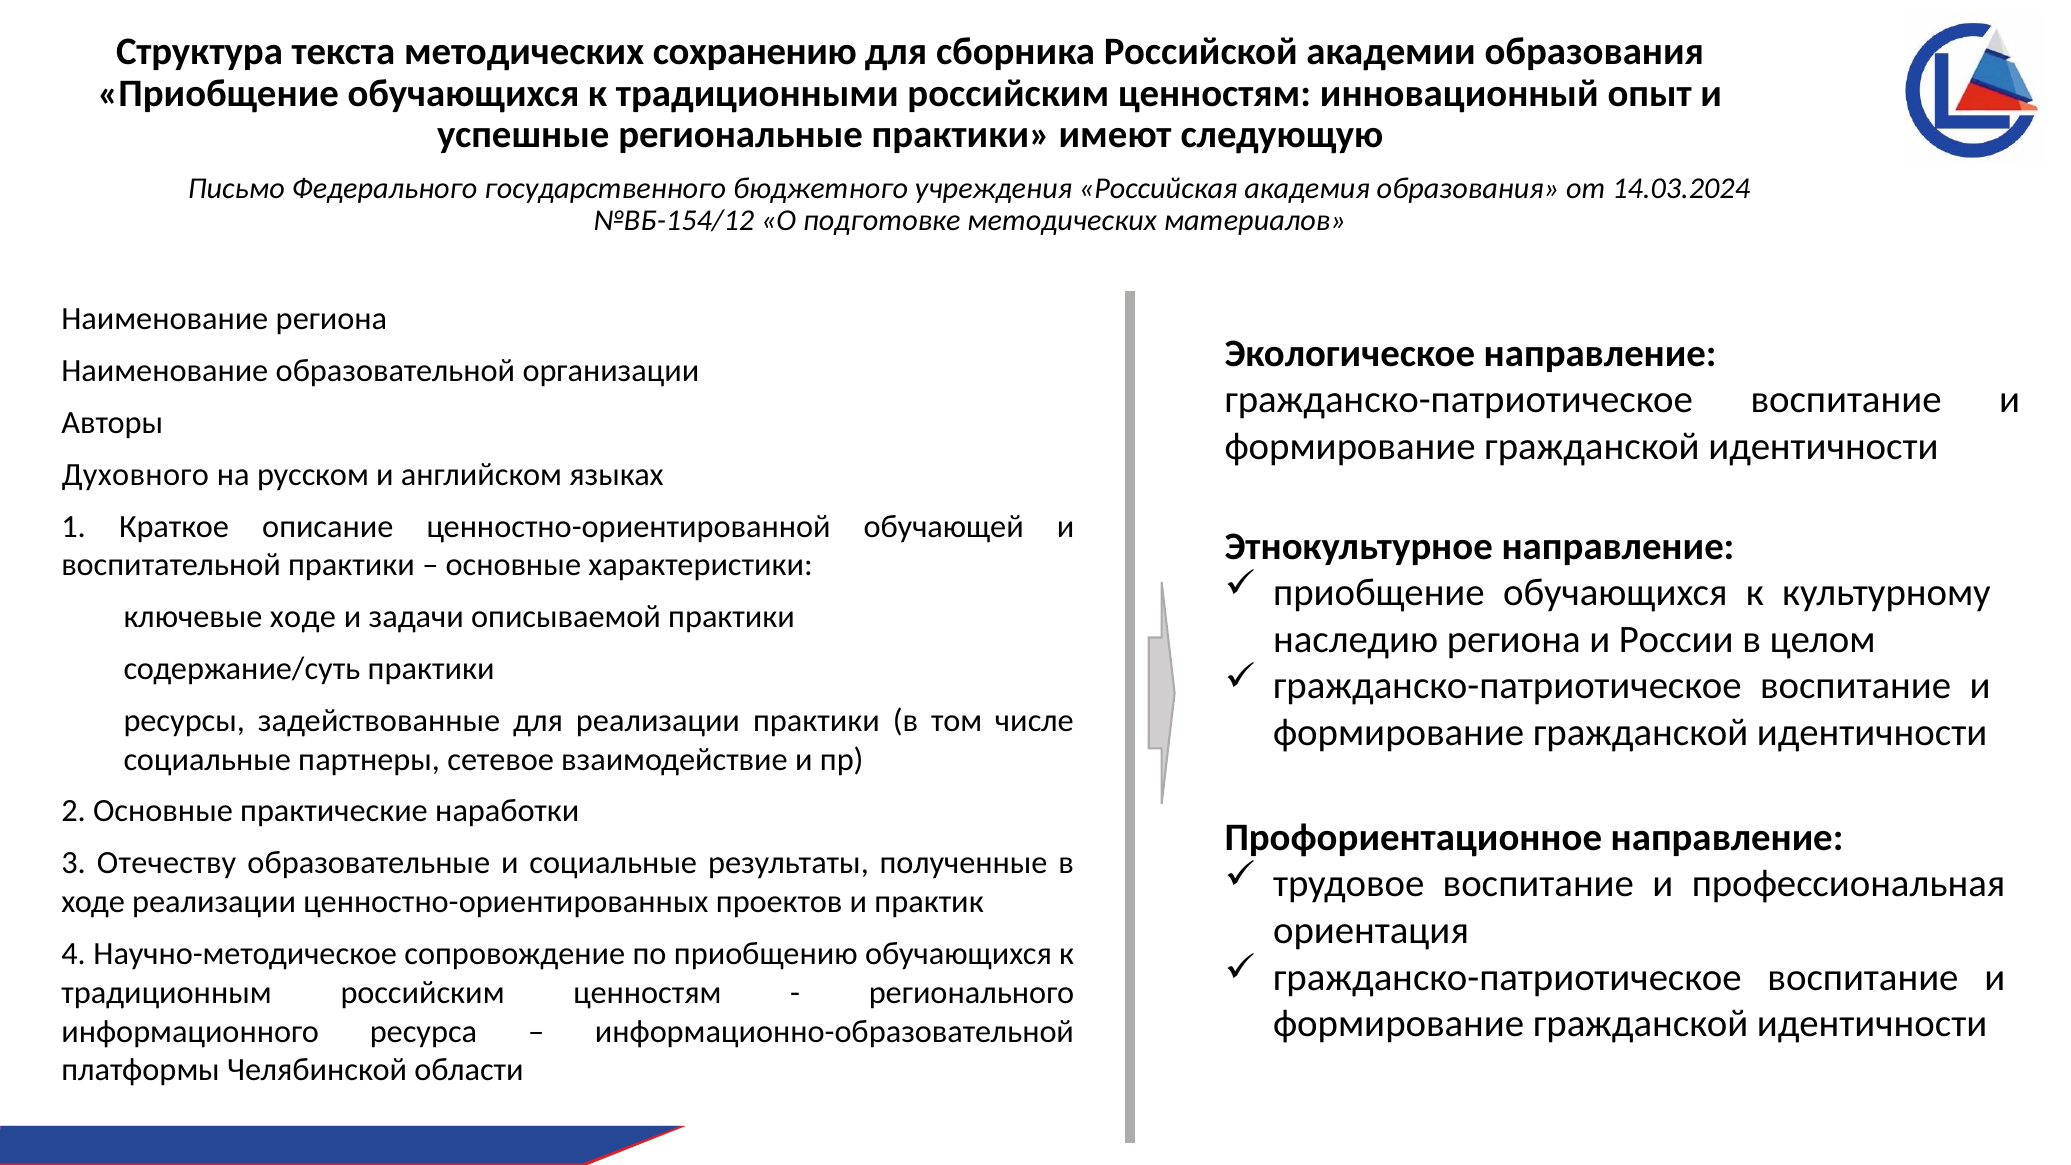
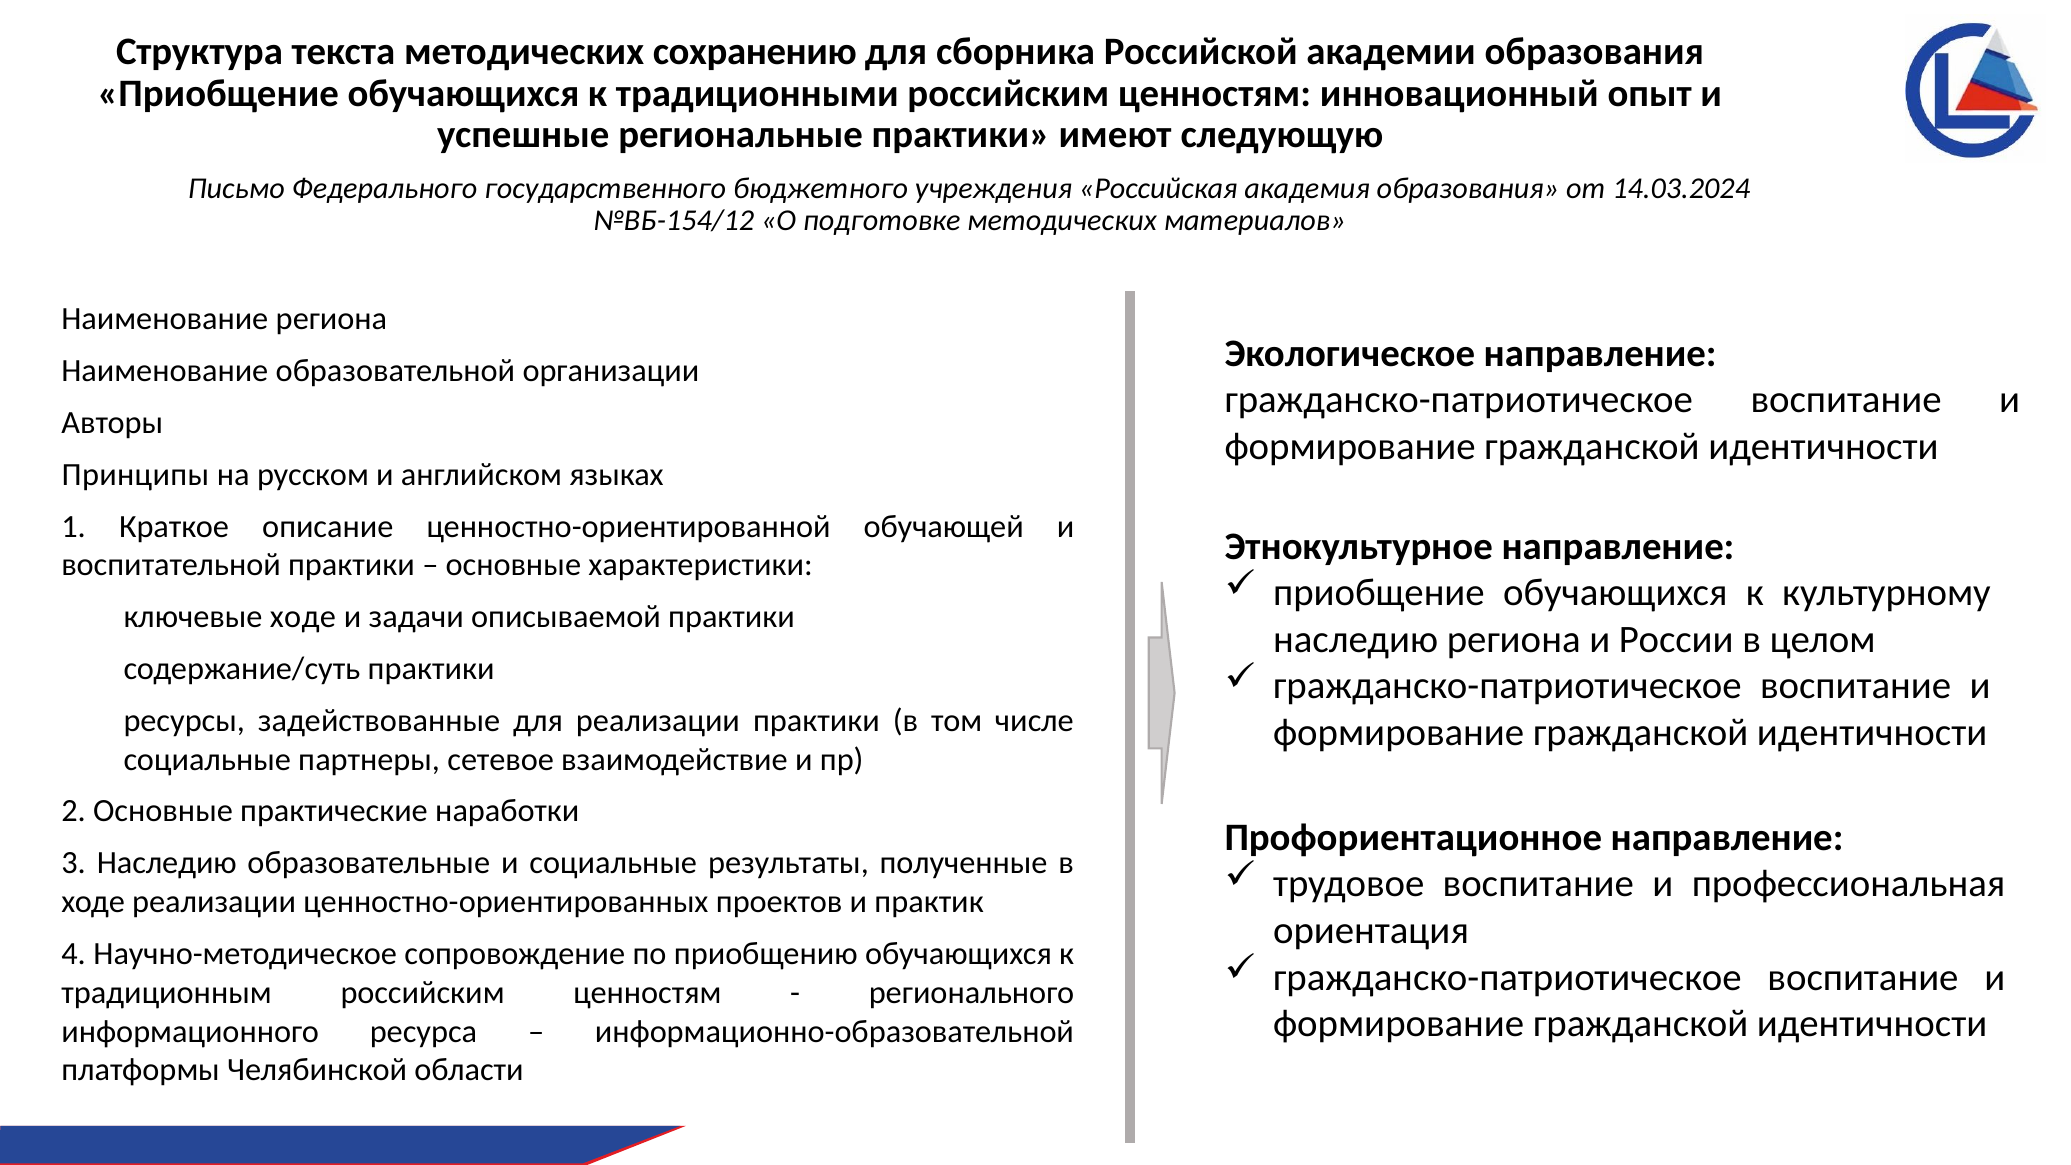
Духовного: Духовного -> Принципы (135, 475)
3 Отечеству: Отечеству -> Наследию (167, 863)
